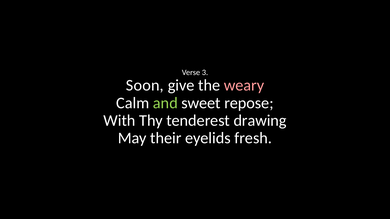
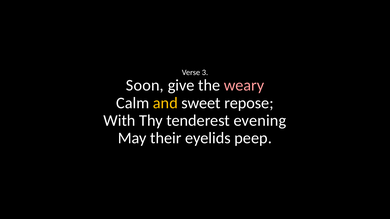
and colour: light green -> yellow (165, 103)
drawing: drawing -> evening (260, 121)
fresh: fresh -> peep (253, 138)
